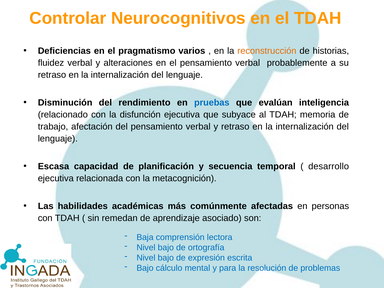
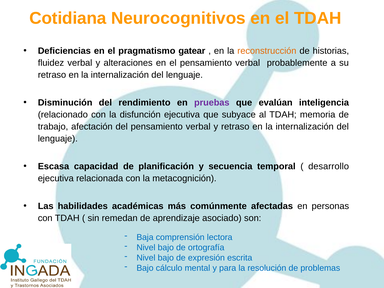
Controlar: Controlar -> Cotidiana (68, 18)
varios: varios -> gatear (192, 51)
pruebas colour: blue -> purple (212, 103)
